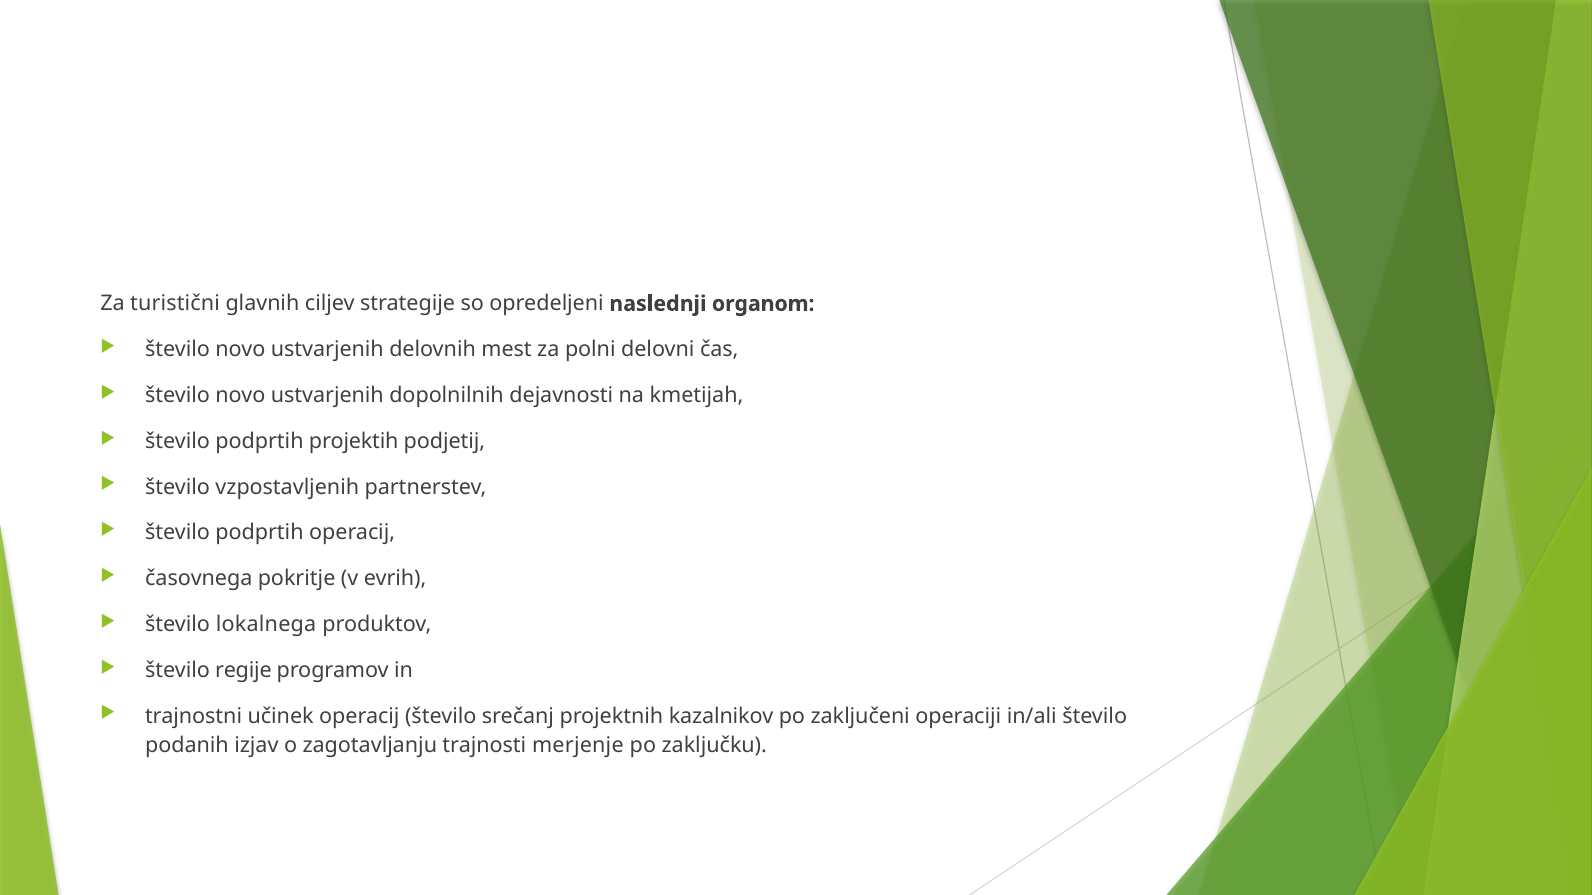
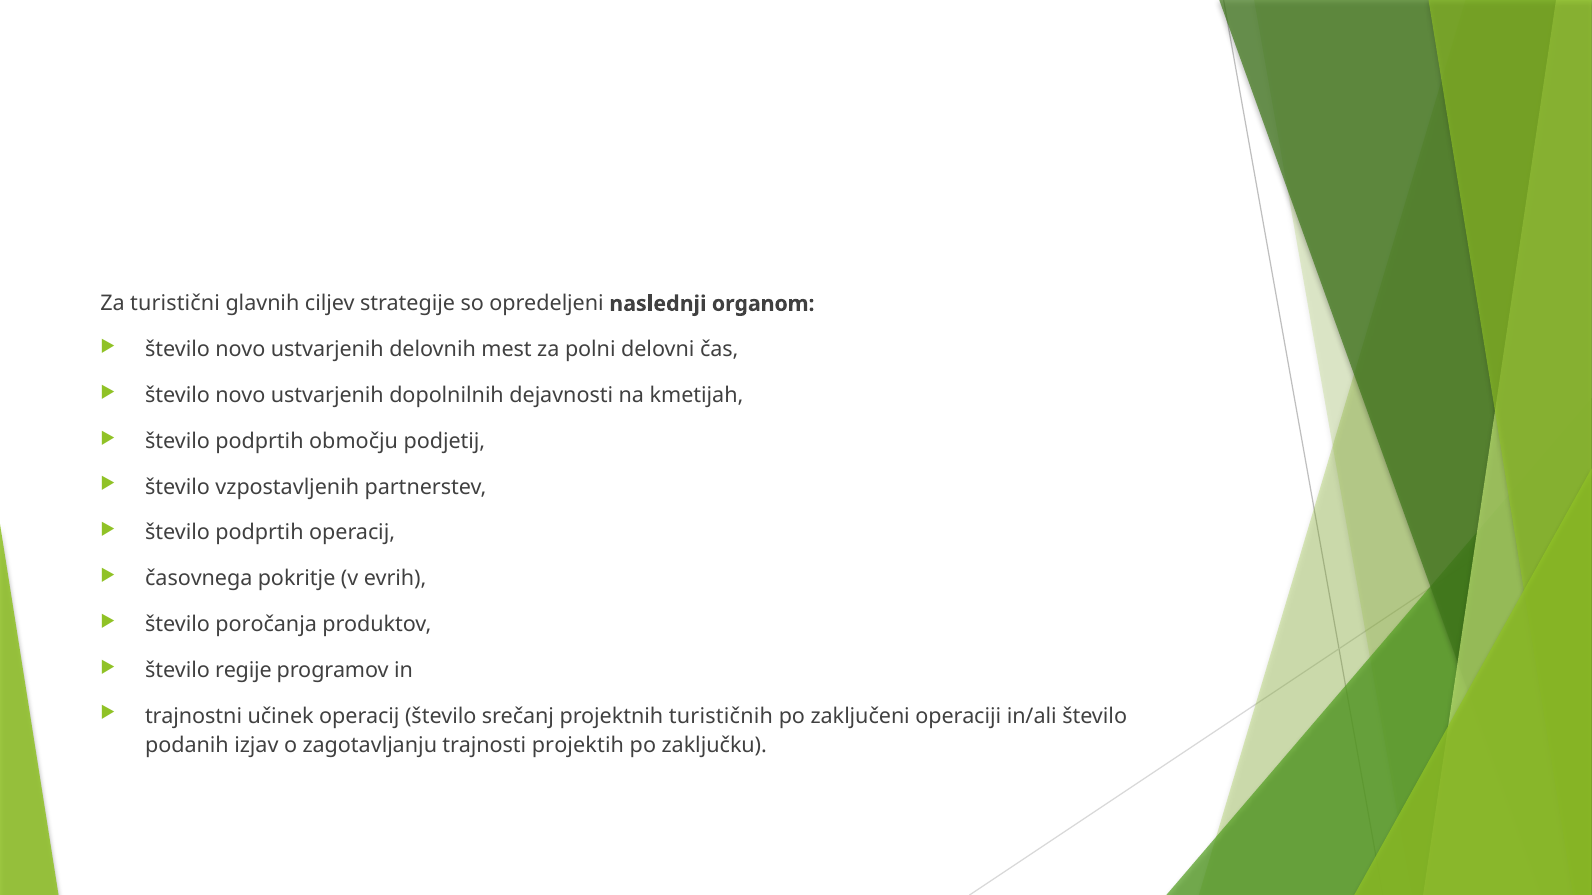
projektih: projektih -> območju (354, 441)
lokalnega: lokalnega -> poročanja (266, 625)
kazalnikov: kazalnikov -> turističnih (721, 716)
merjenje: merjenje -> projektih (578, 746)
